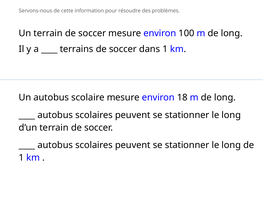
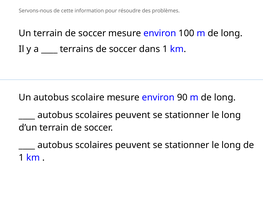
18: 18 -> 90 (182, 98)
